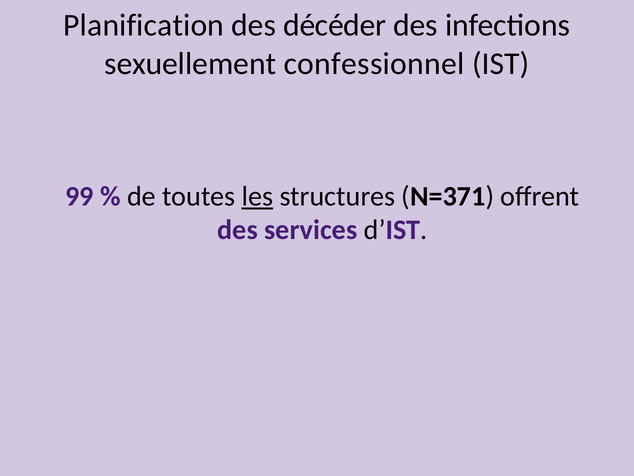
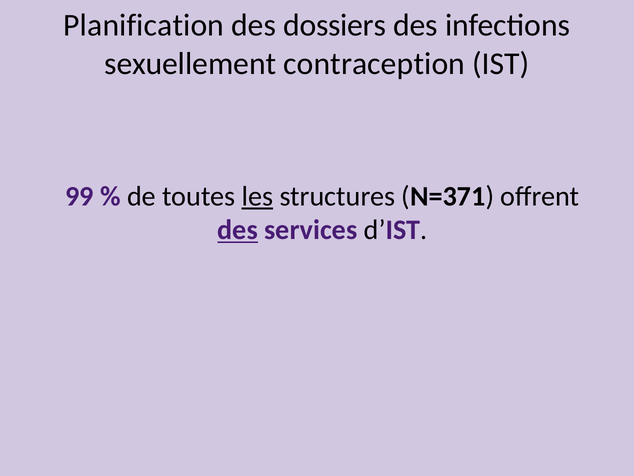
décéder: décéder -> dossiers (335, 25)
confessionnel: confessionnel -> contraception (374, 63)
des underline: none -> present (238, 230)
